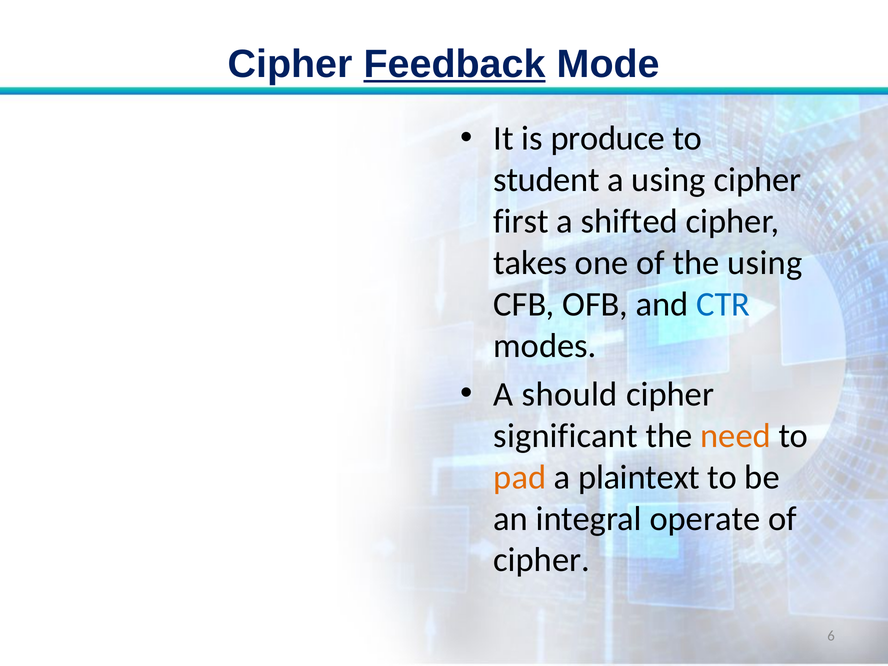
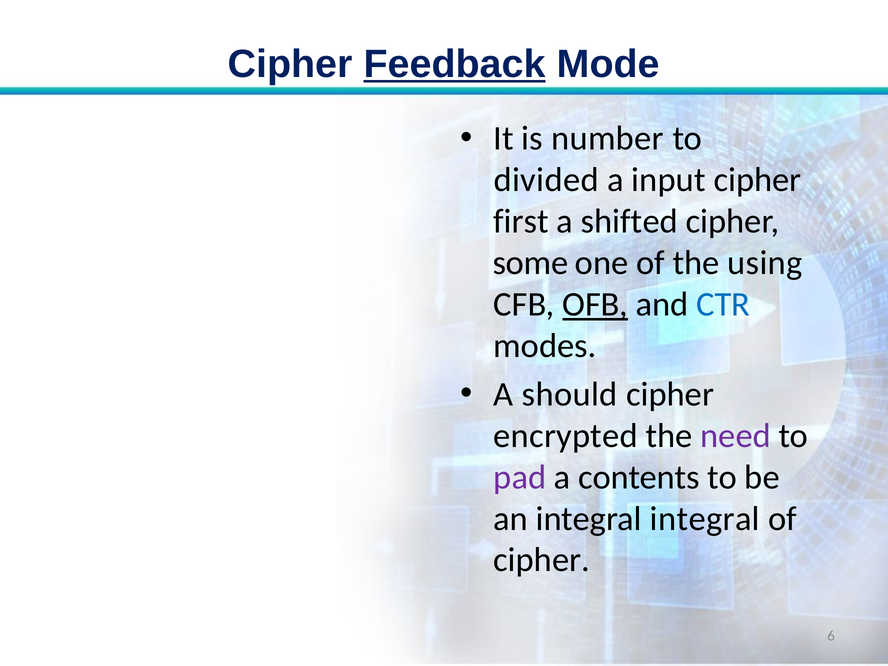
produce: produce -> number (608, 139)
student: student -> divided (546, 180)
a using: using -> input (669, 180)
takes: takes -> some (531, 263)
OFB underline: none -> present (595, 304)
significant: significant -> encrypted (566, 436)
need colour: orange -> purple (736, 436)
pad colour: orange -> purple (520, 477)
plaintext: plaintext -> contents (639, 477)
integral operate: operate -> integral (705, 519)
